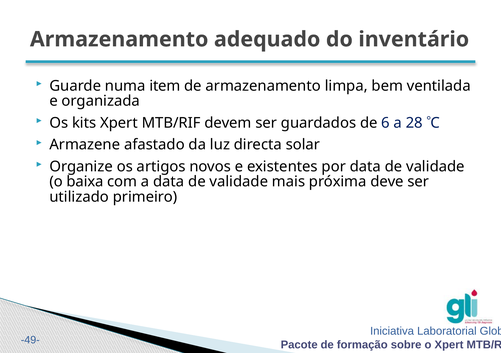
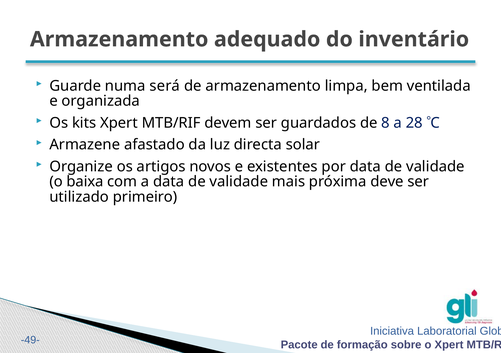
item: item -> será (165, 86)
6: 6 -> 8 (386, 123)
